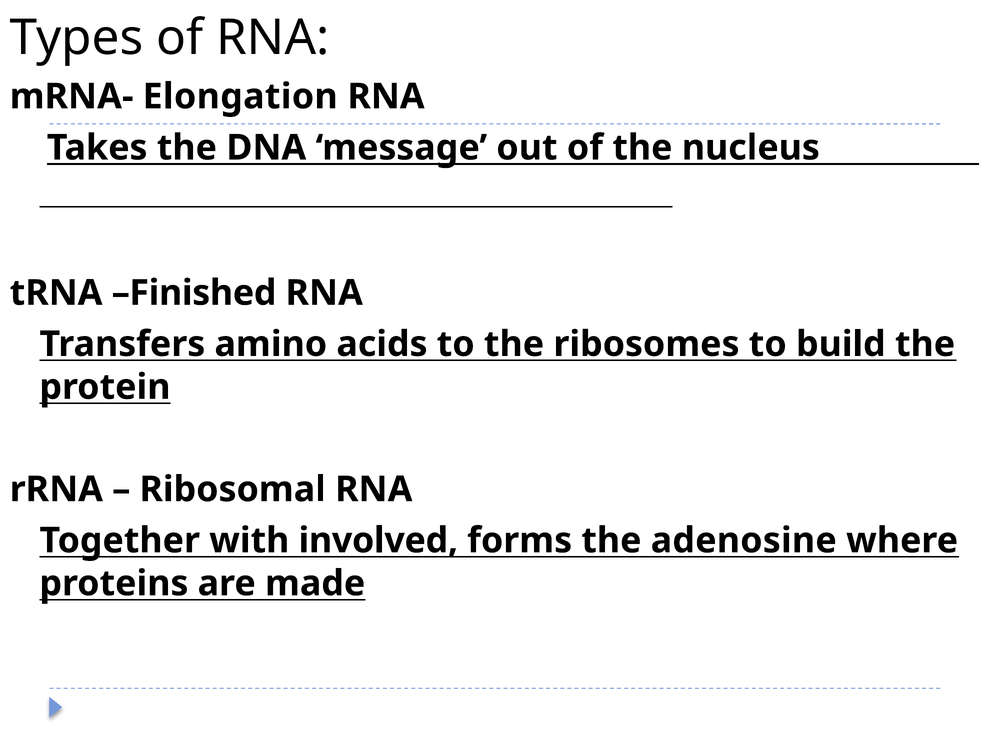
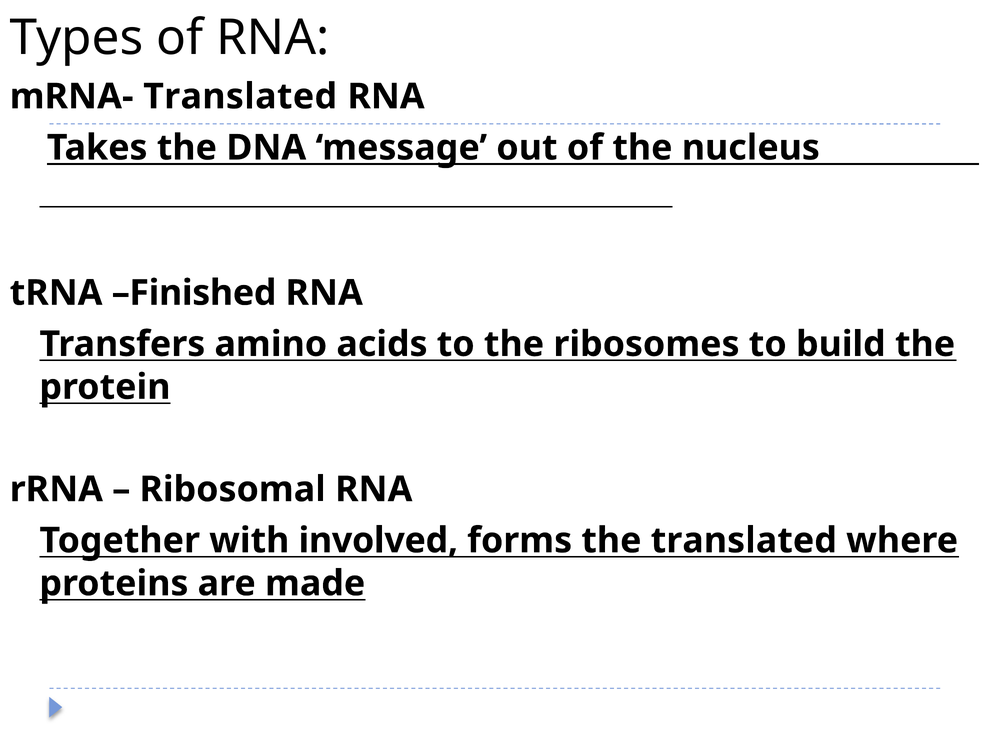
mRNA- Elongation: Elongation -> Translated (240, 96)
the adenosine: adenosine -> translated (744, 540)
